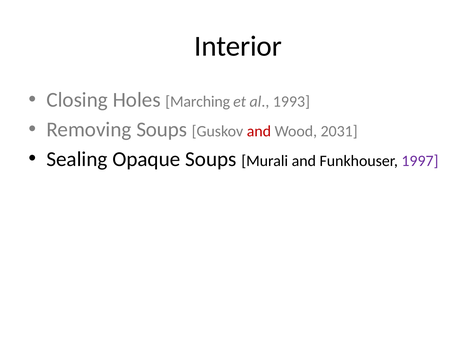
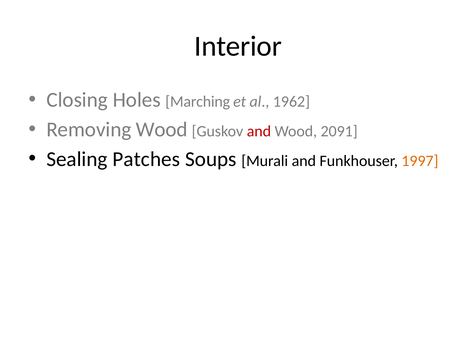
1993: 1993 -> 1962 (291, 102)
Removing Soups: Soups -> Wood (162, 129)
2031: 2031 -> 2091 (339, 131)
Opaque: Opaque -> Patches (146, 159)
1997 colour: purple -> orange (420, 161)
